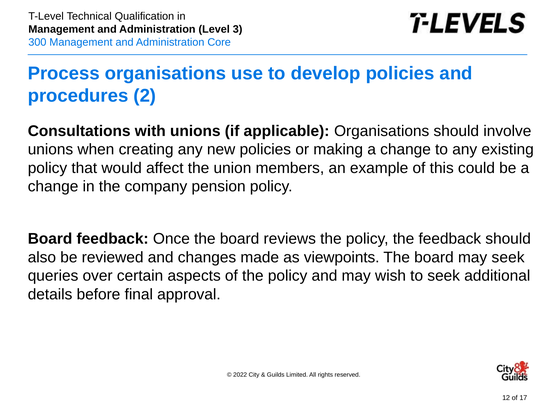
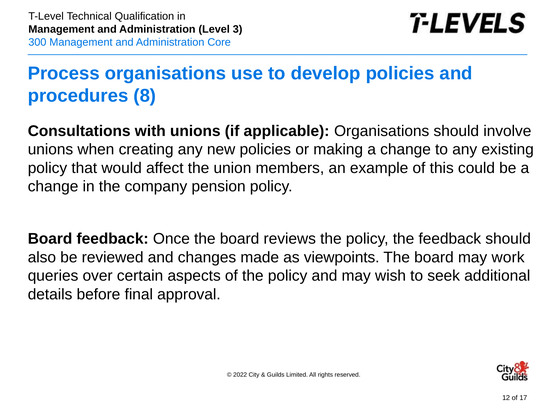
2: 2 -> 8 (145, 96)
may seek: seek -> work (508, 258)
